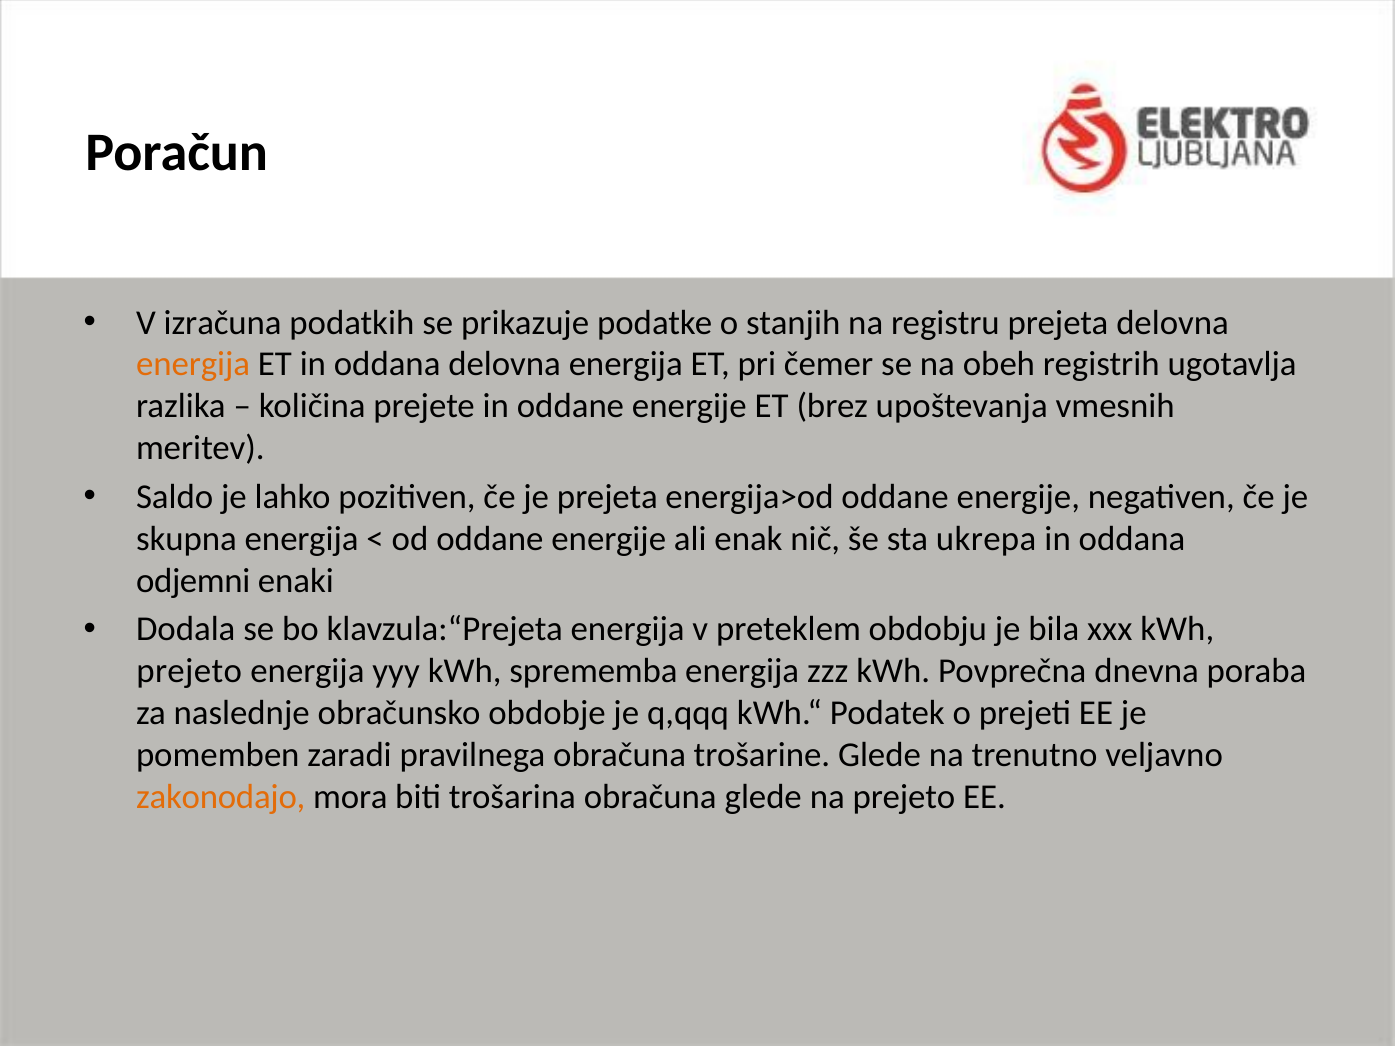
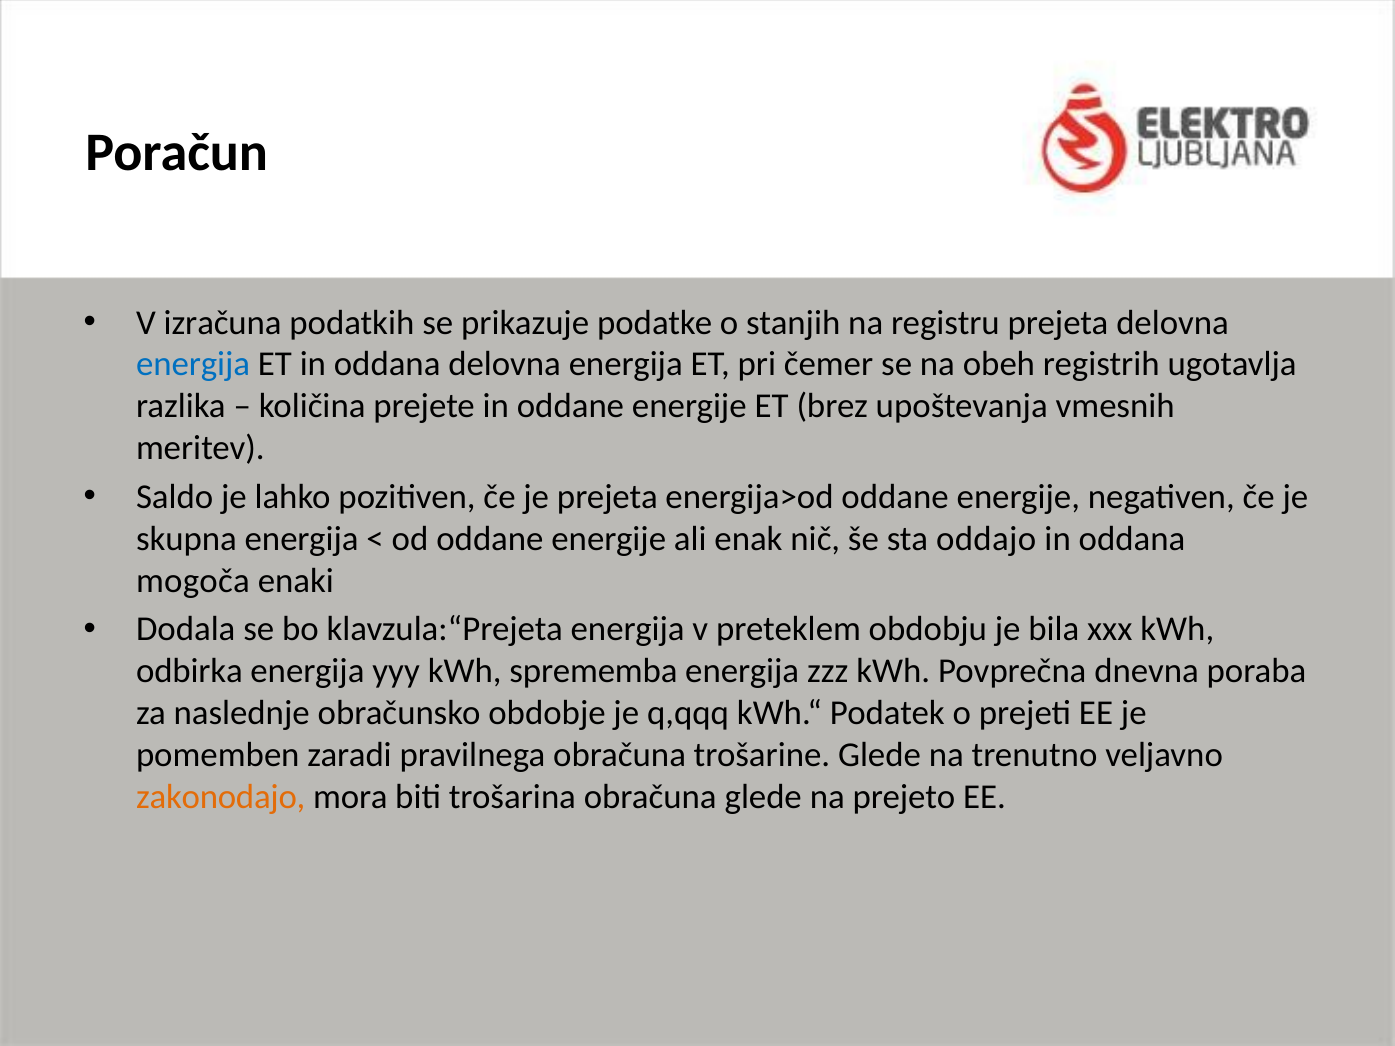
energija colour: orange -> blue (193, 365)
ukrepa: ukrepa -> oddajo (986, 539)
odjemni: odjemni -> mogoča (193, 581)
prejeto: prejeto -> odbirka (189, 671)
